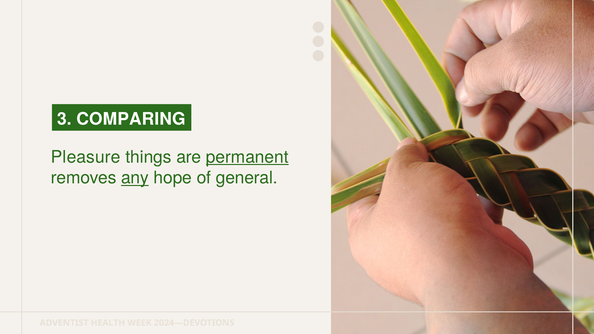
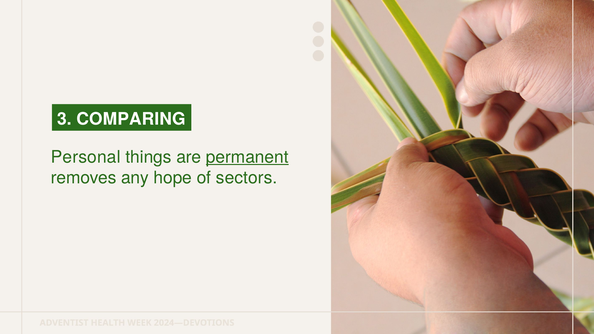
Pleasure: Pleasure -> Personal (86, 157)
any underline: present -> none (135, 178)
general: general -> sectors (247, 178)
